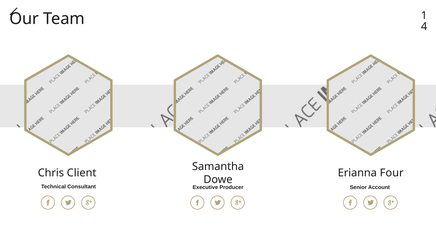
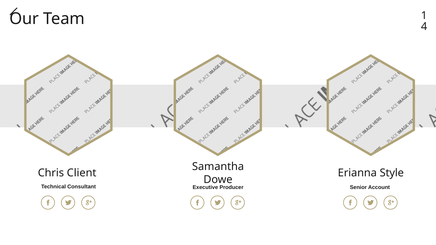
Four: Four -> Style (392, 173)
